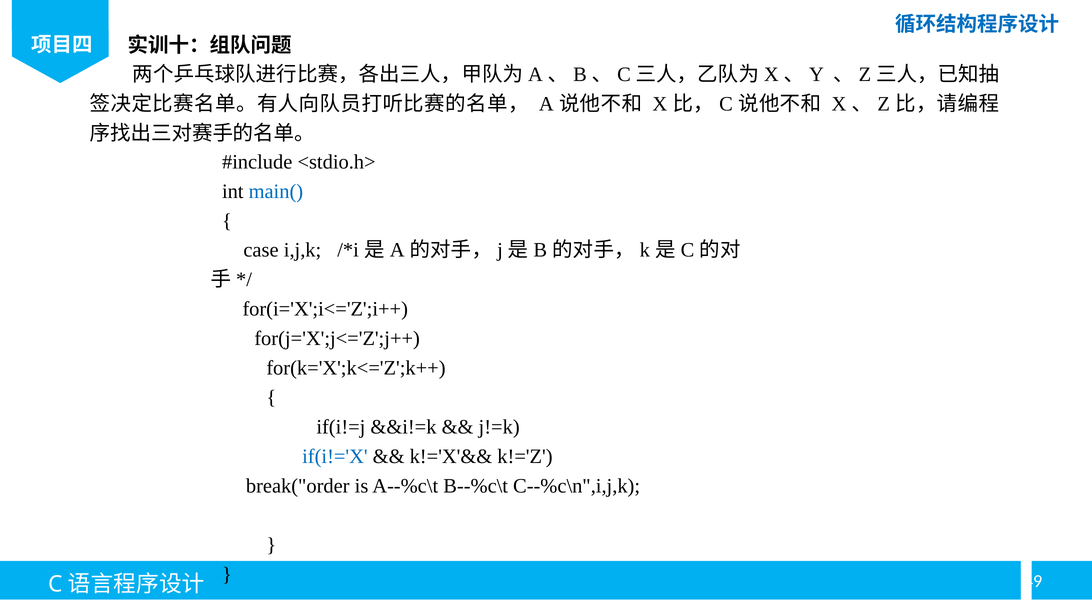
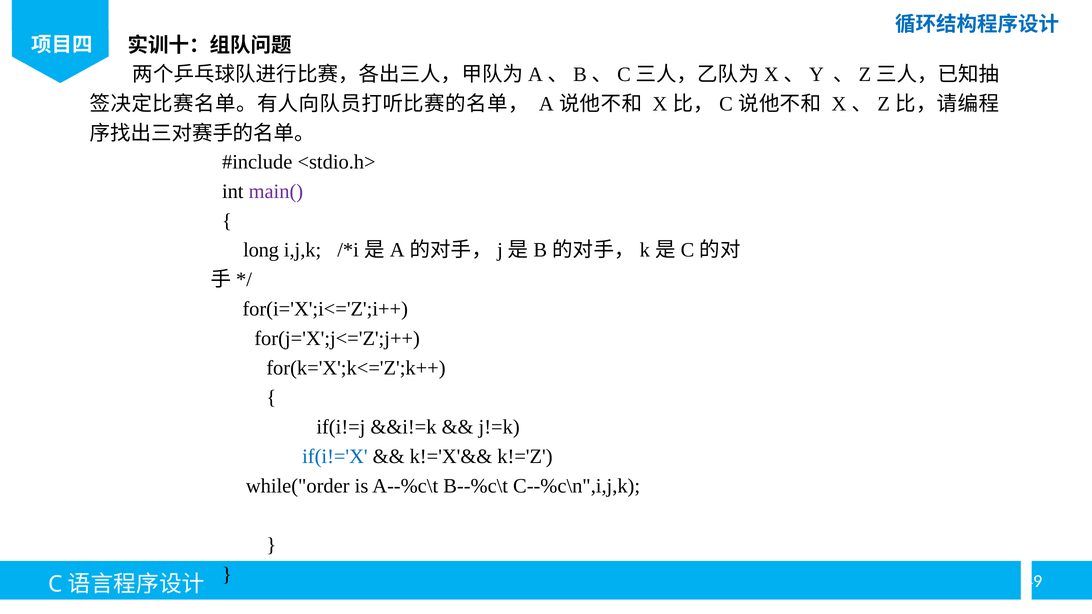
main( colour: blue -> purple (276, 191)
case: case -> long (261, 250)
break("order: break("order -> while("order (298, 486)
